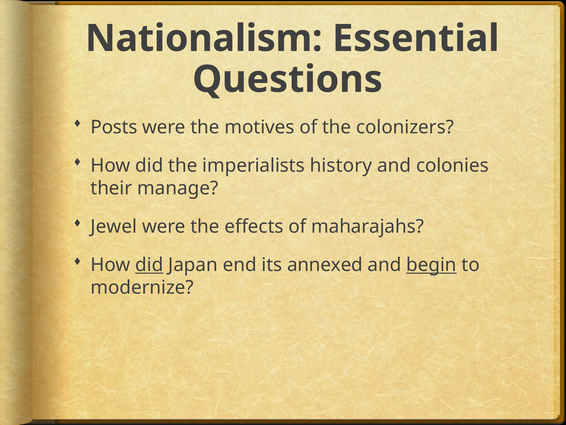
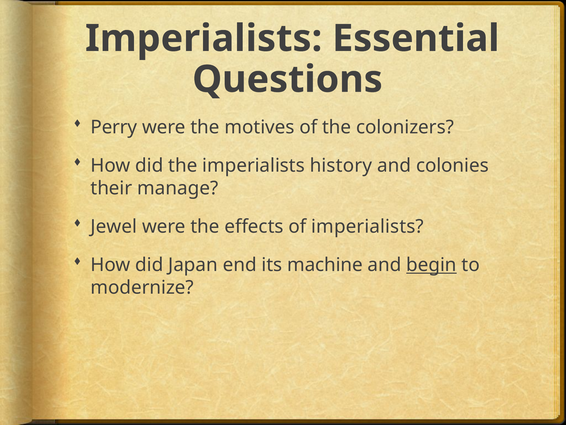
Nationalism: Nationalism -> Imperialists (204, 38)
Posts: Posts -> Perry (114, 127)
of maharajahs: maharajahs -> imperialists (367, 226)
did underline: present -> none (149, 265)
annexed: annexed -> machine (325, 265)
